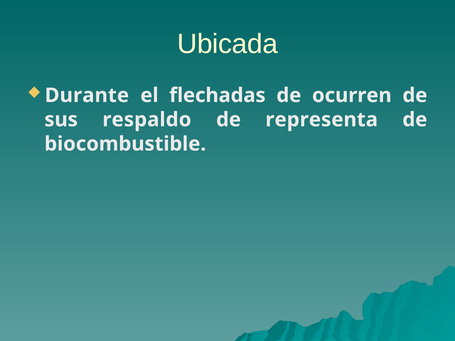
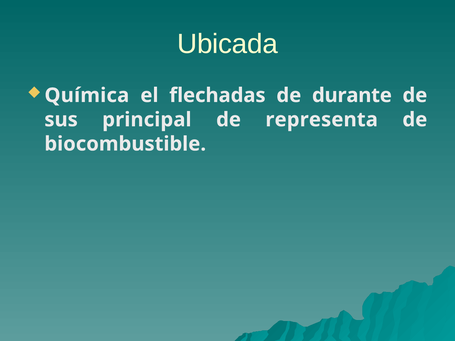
Durante: Durante -> Química (87, 95)
ocurren: ocurren -> durante (352, 95)
respaldo: respaldo -> principal (147, 120)
